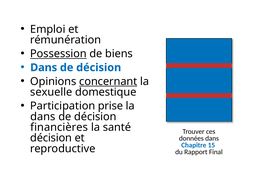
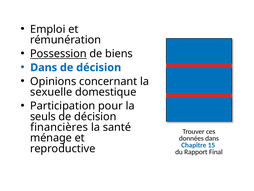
concernant underline: present -> none (108, 81)
prise: prise -> pour (110, 106)
dans: dans -> seuls (43, 116)
décision: décision -> ménage (51, 138)
